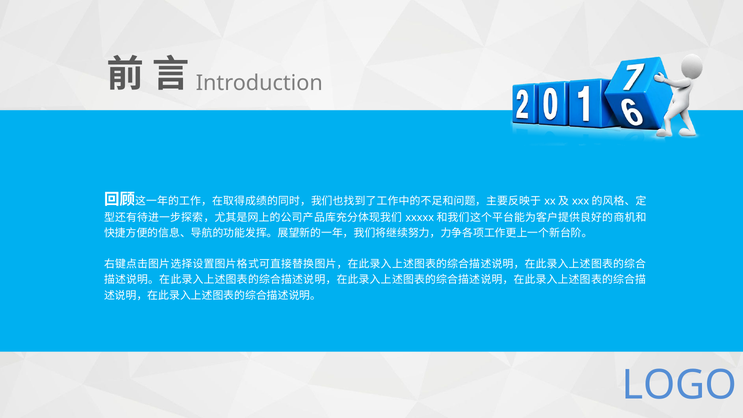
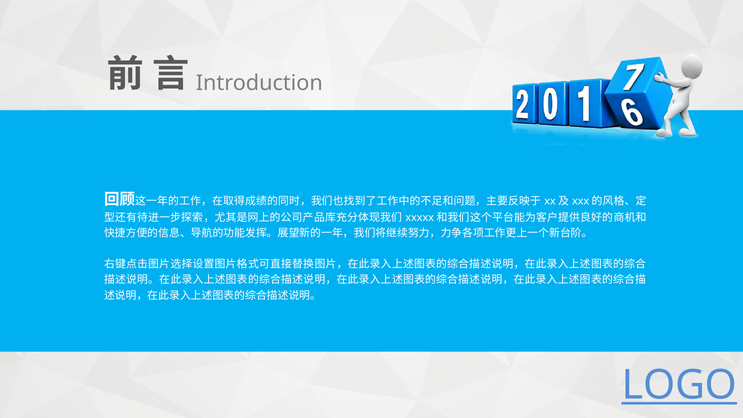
LOGO underline: none -> present (679, 385)
